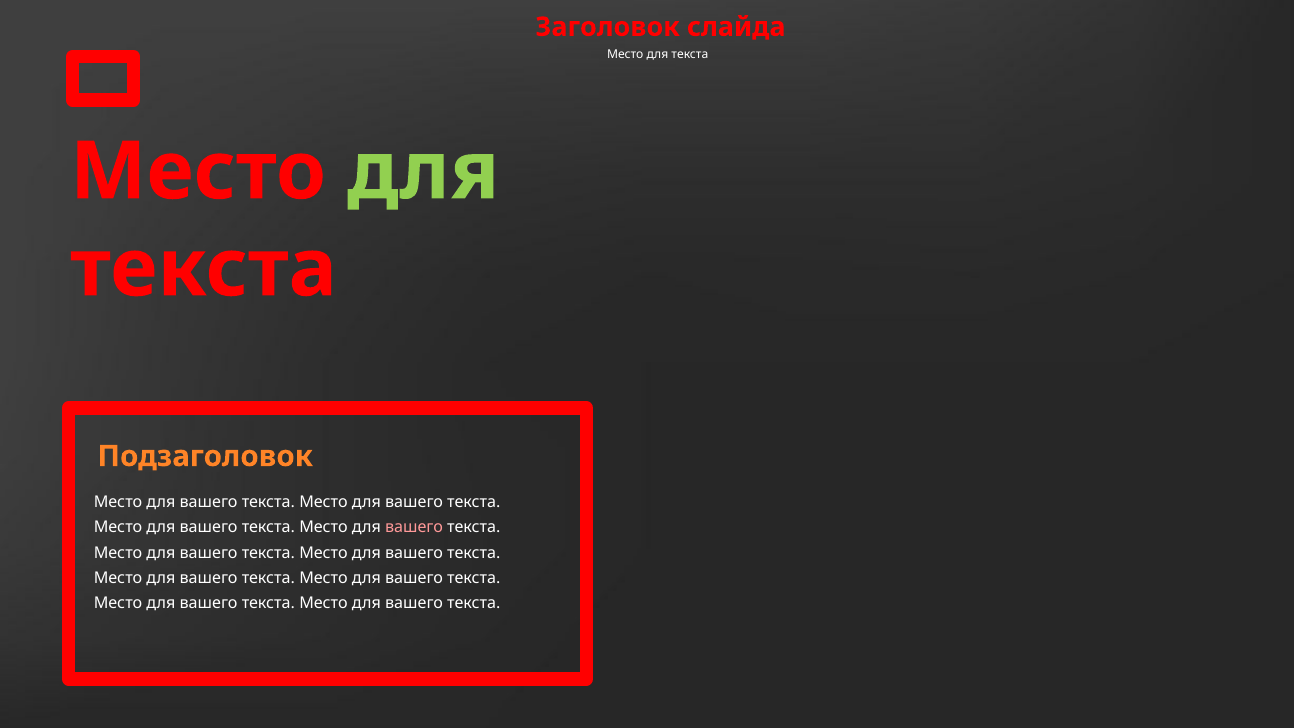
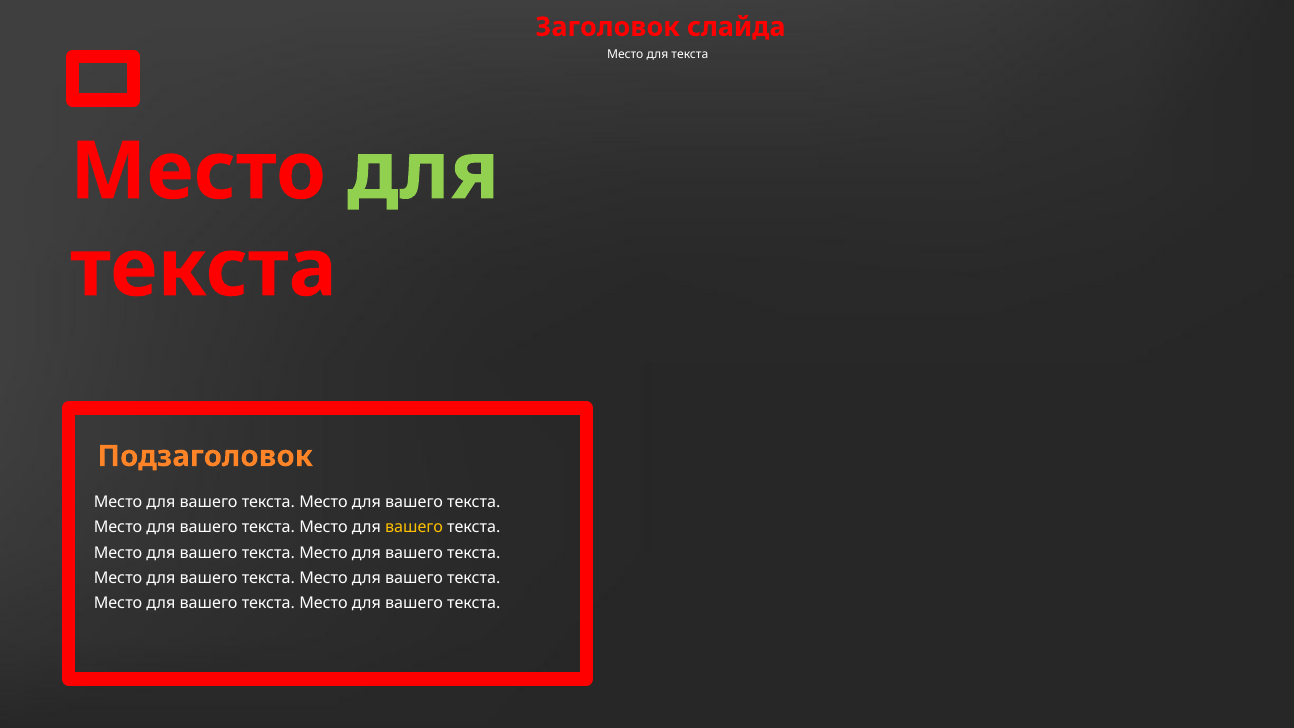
вашего colour: pink -> yellow (414, 528)
